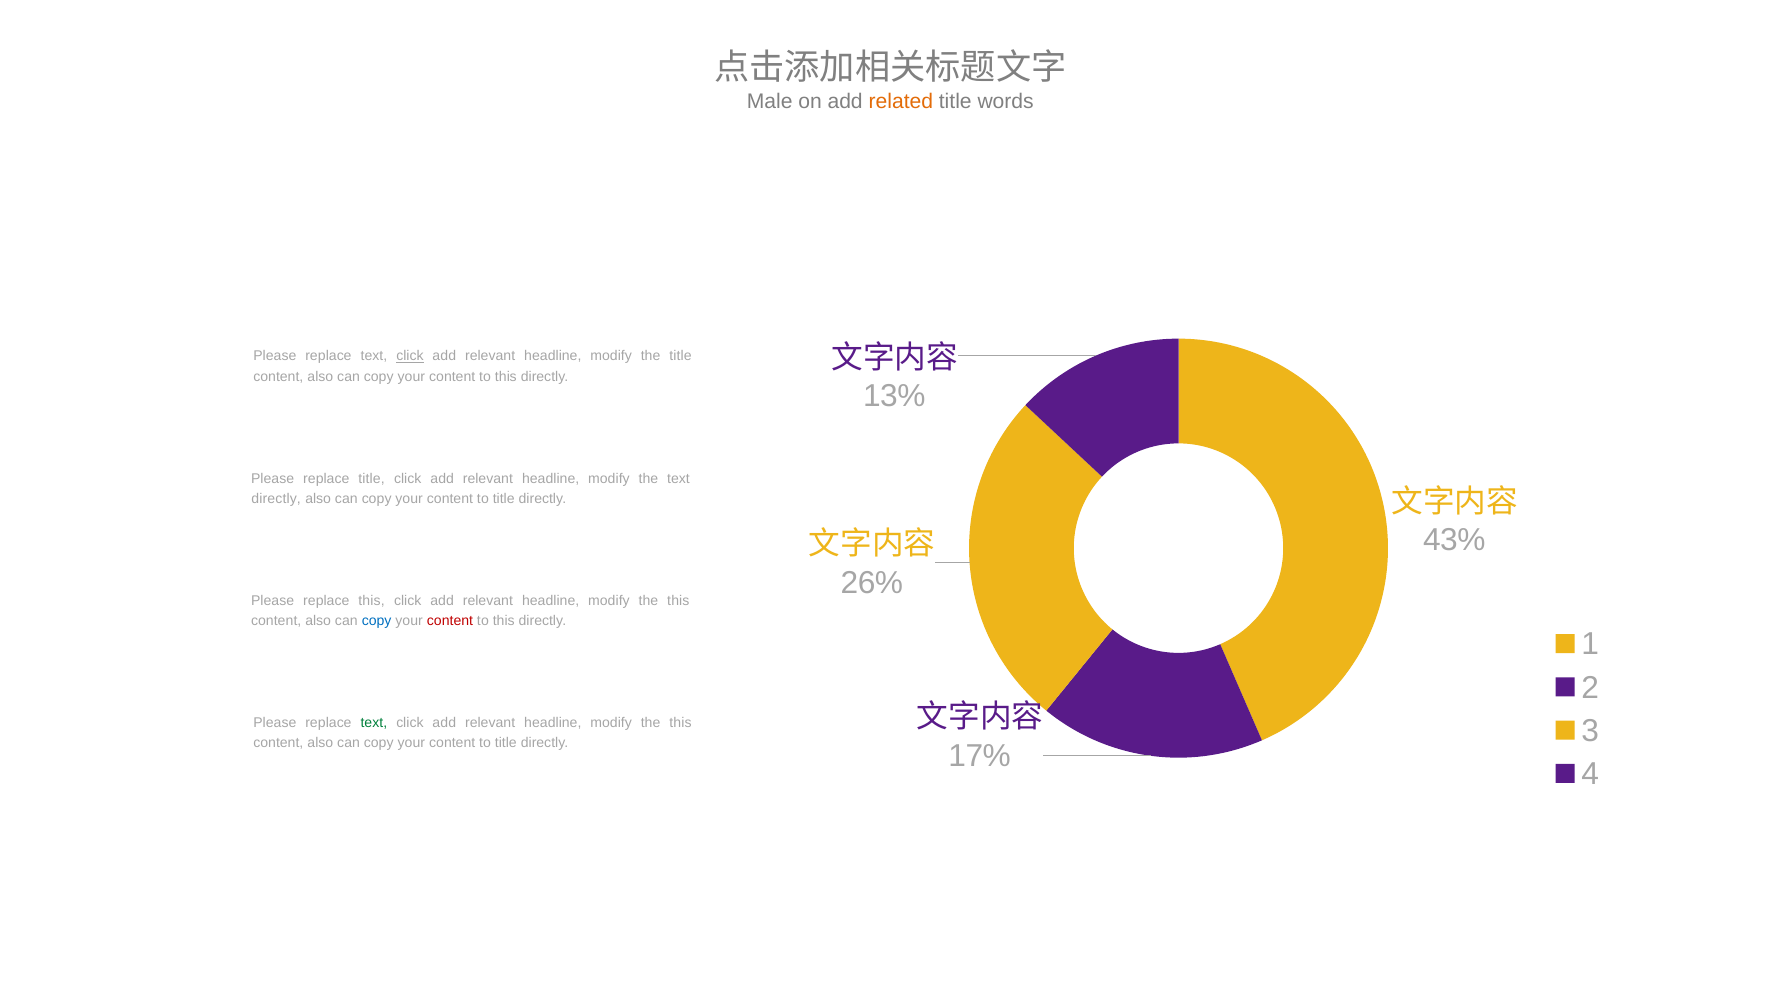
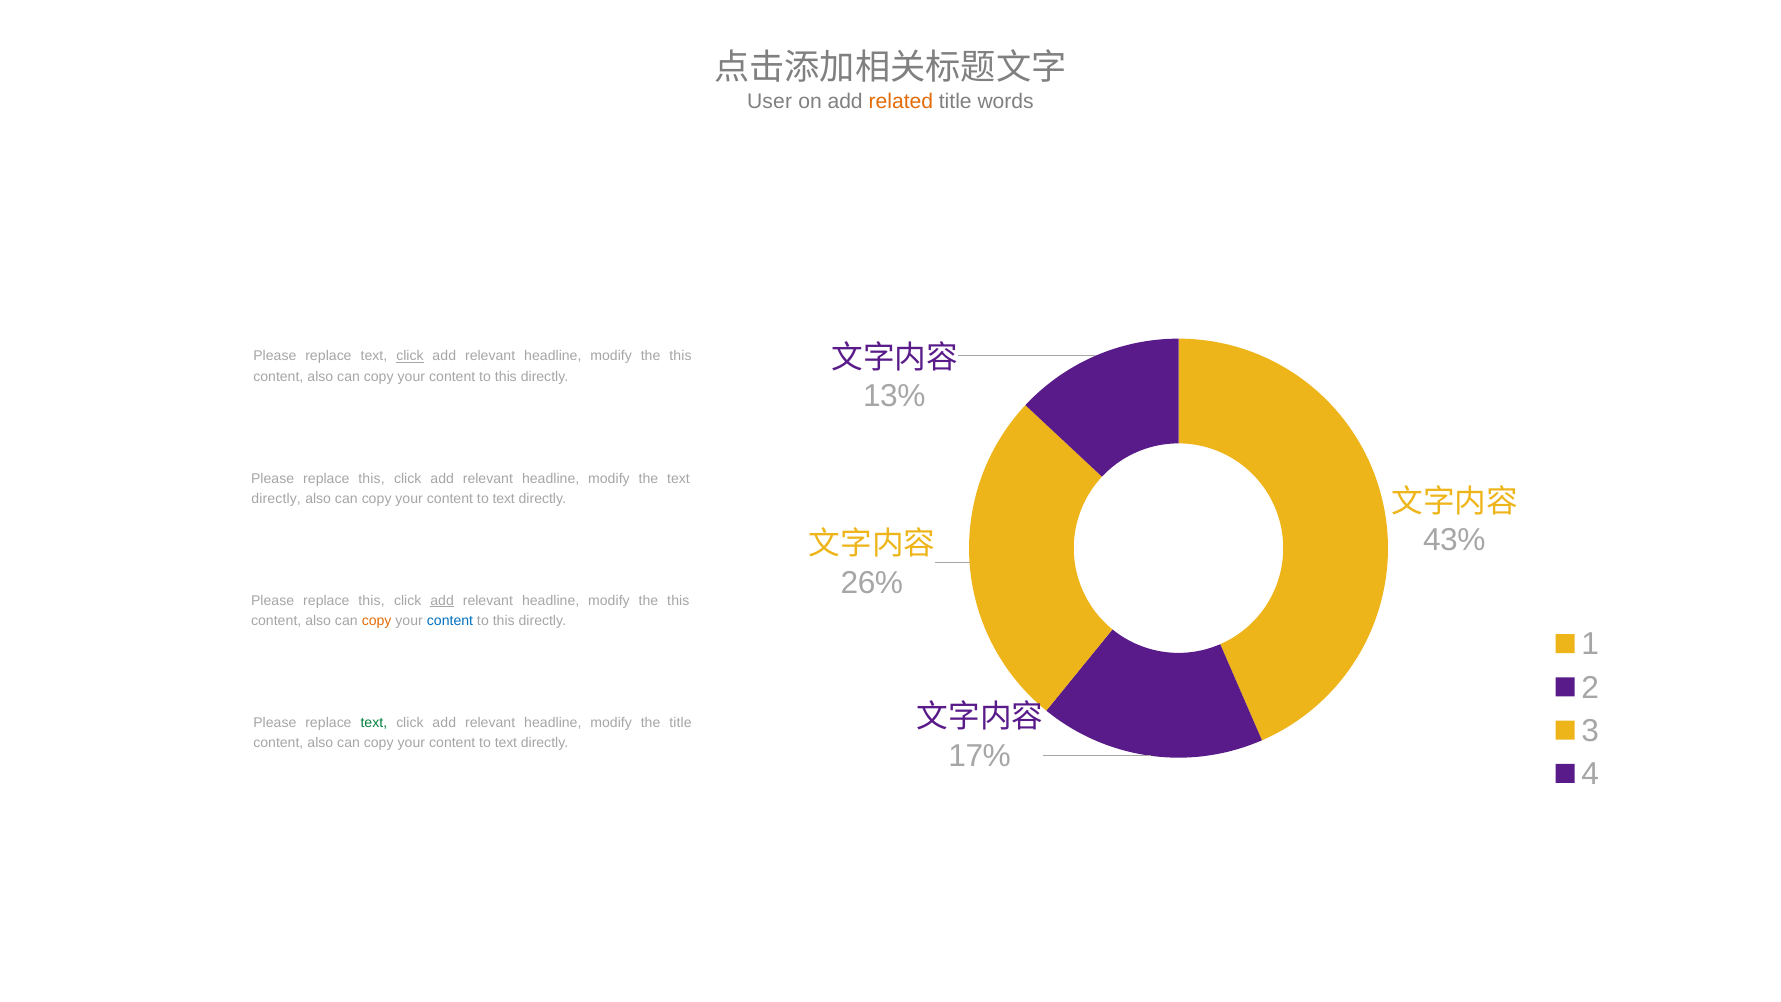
Male: Male -> User (770, 102)
title: title -> this (681, 356)
title: title -> this (372, 478)
title: title -> text (504, 499)
add underline: none -> present (442, 601)
copy colour: blue -> orange (377, 621)
content colour: red -> blue (450, 621)
this: this -> title (681, 723)
title: title -> text (506, 743)
